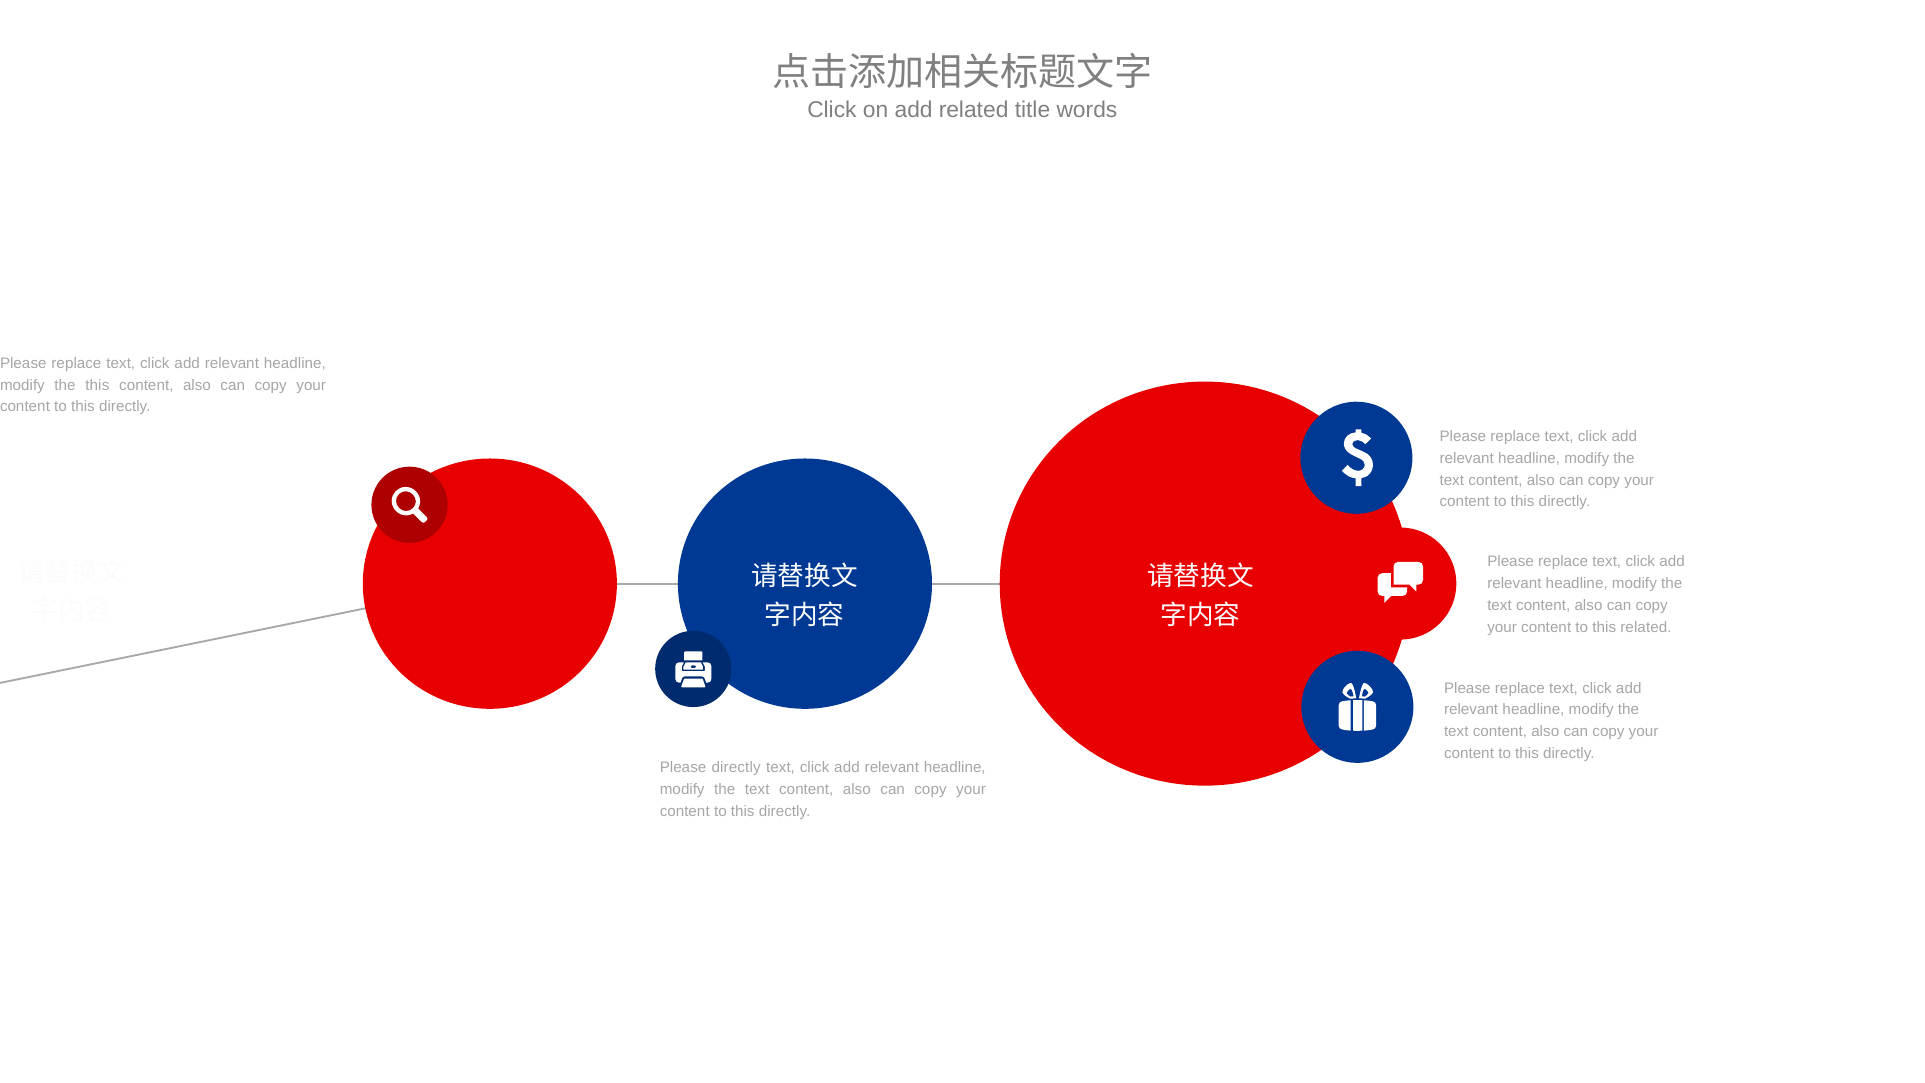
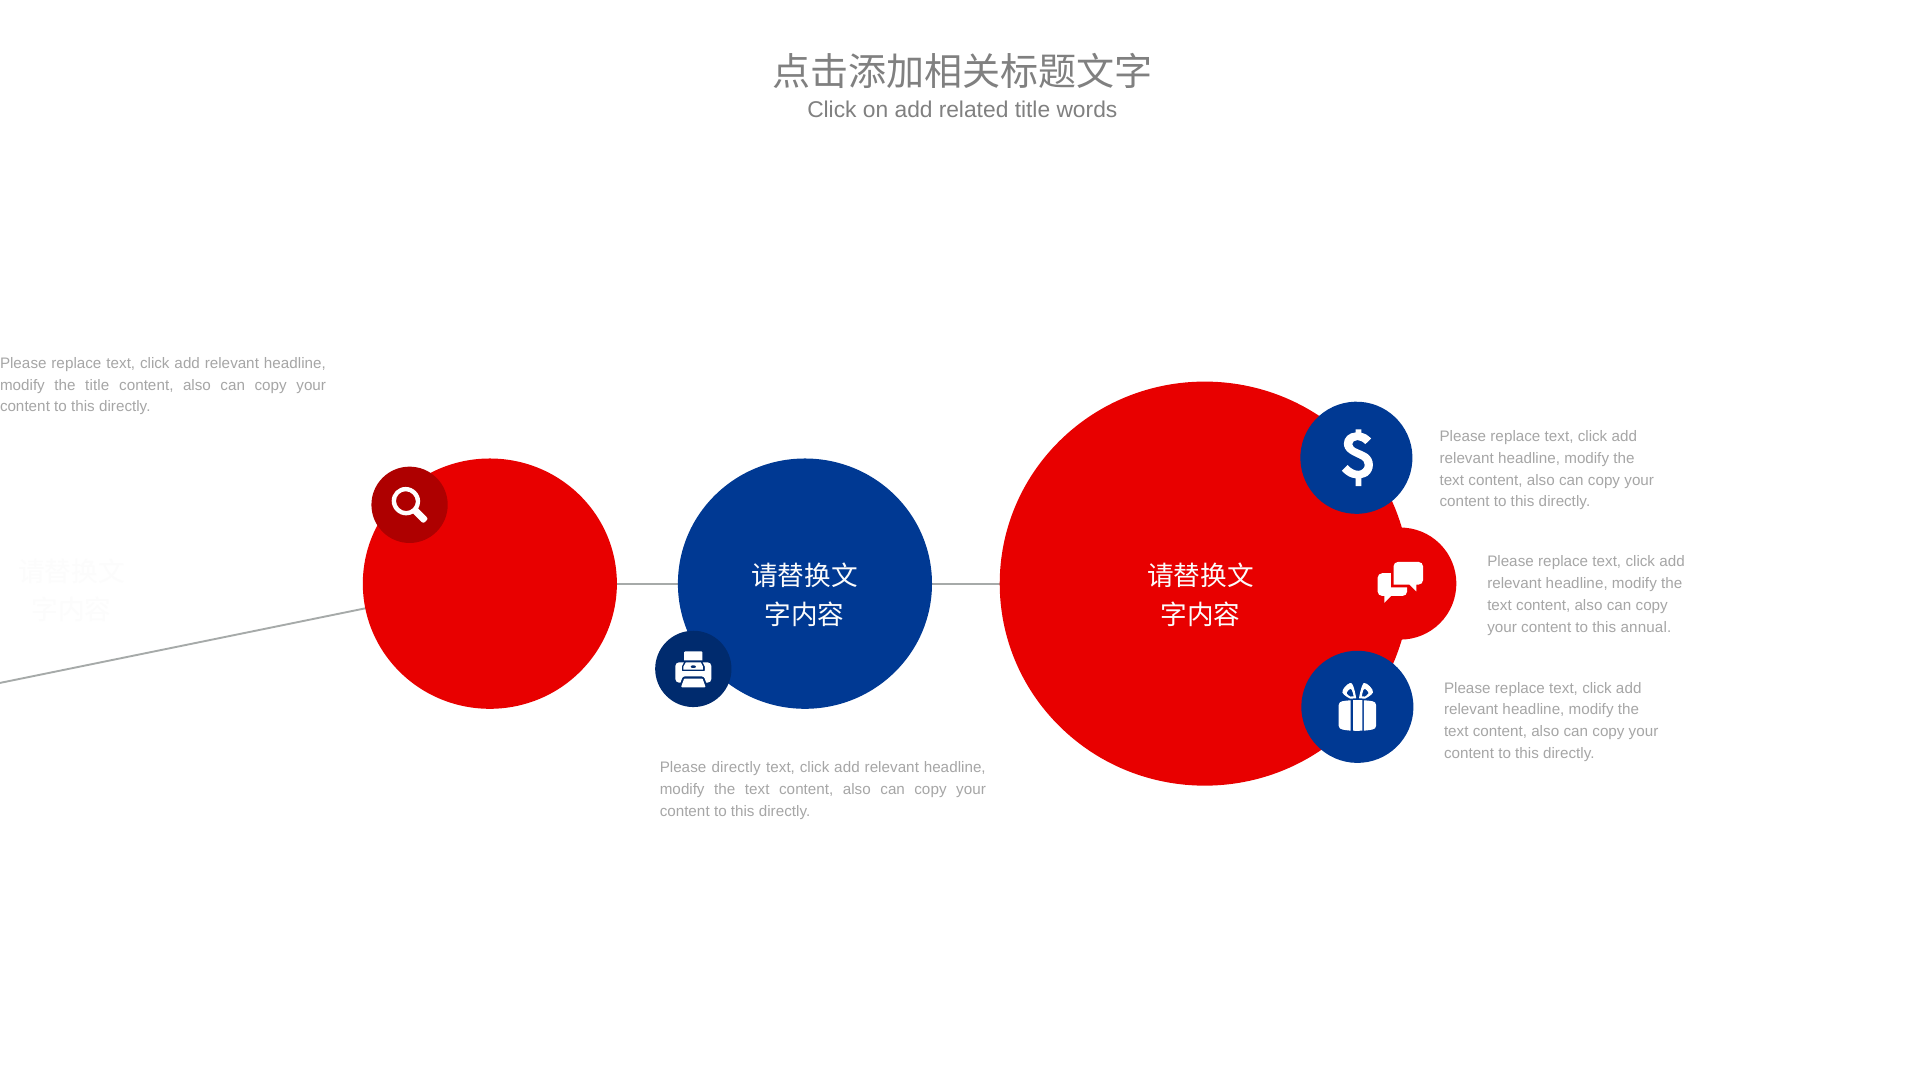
the this: this -> title (97, 385)
this related: related -> annual (1646, 627)
